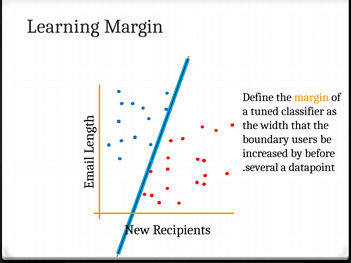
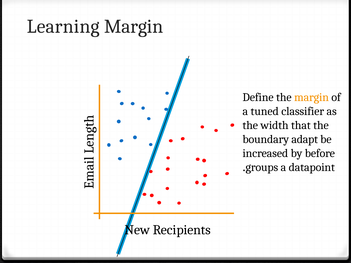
users: users -> adapt (305, 139)
several: several -> groups (262, 168)
